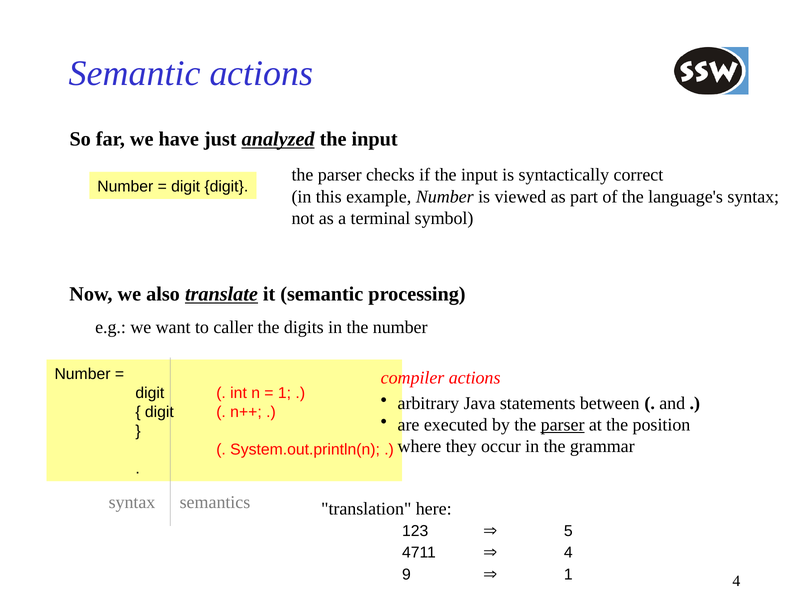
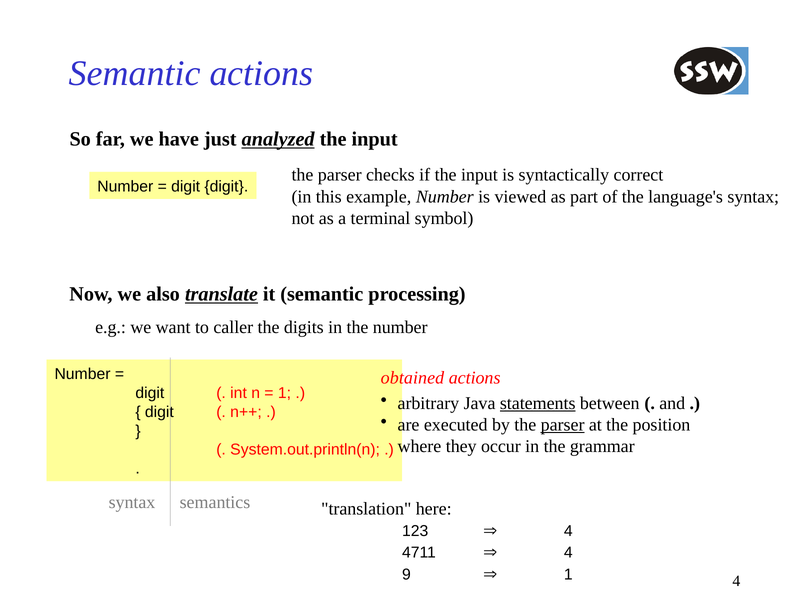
compiler: compiler -> obtained (412, 378)
statements underline: none -> present (538, 403)
5: 5 -> 4 (568, 531)
